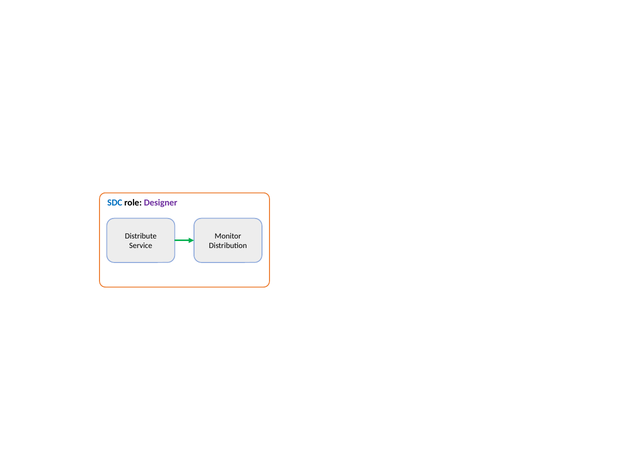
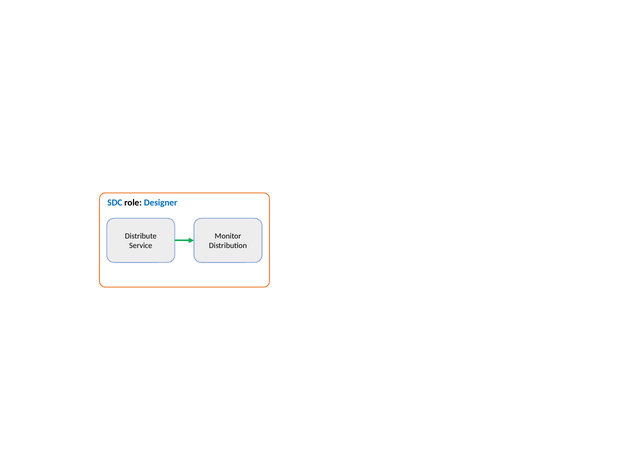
Designer colour: purple -> blue (161, 203)
